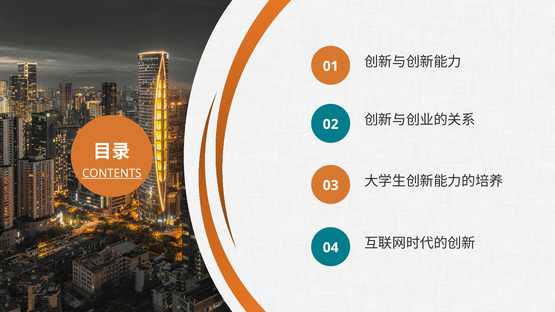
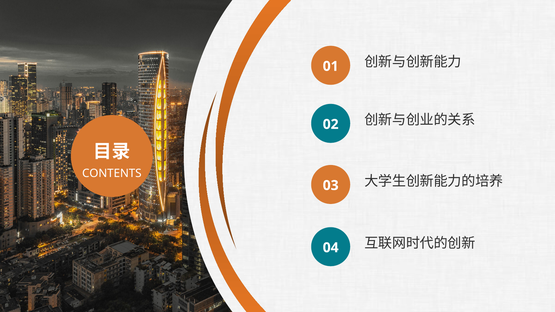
CONTENTS underline: present -> none (112, 173)
